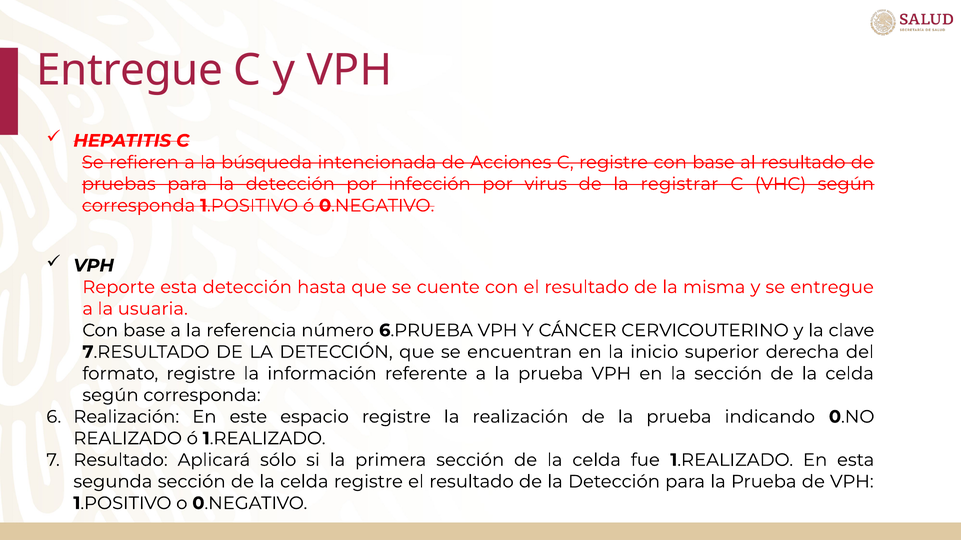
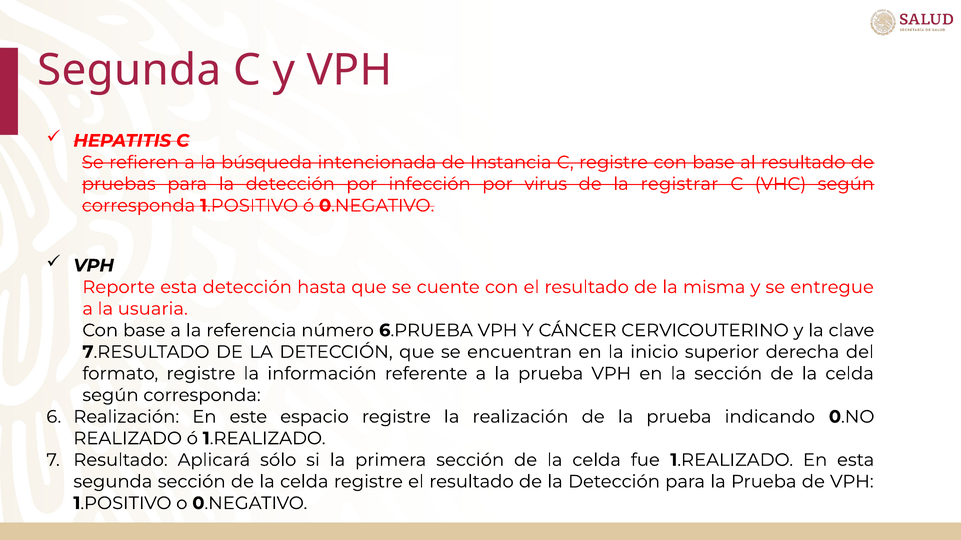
Entregue: Entregue -> Segunda (129, 70)
Acciones: Acciones -> Instancia (511, 162)
